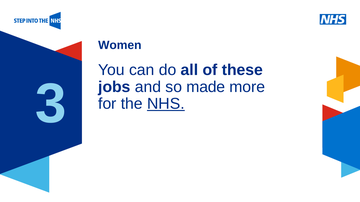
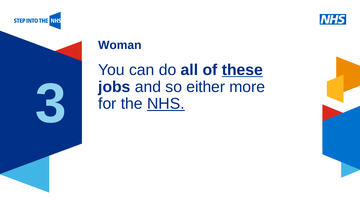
Women: Women -> Woman (120, 45)
these underline: none -> present (242, 70)
made: made -> either (206, 87)
